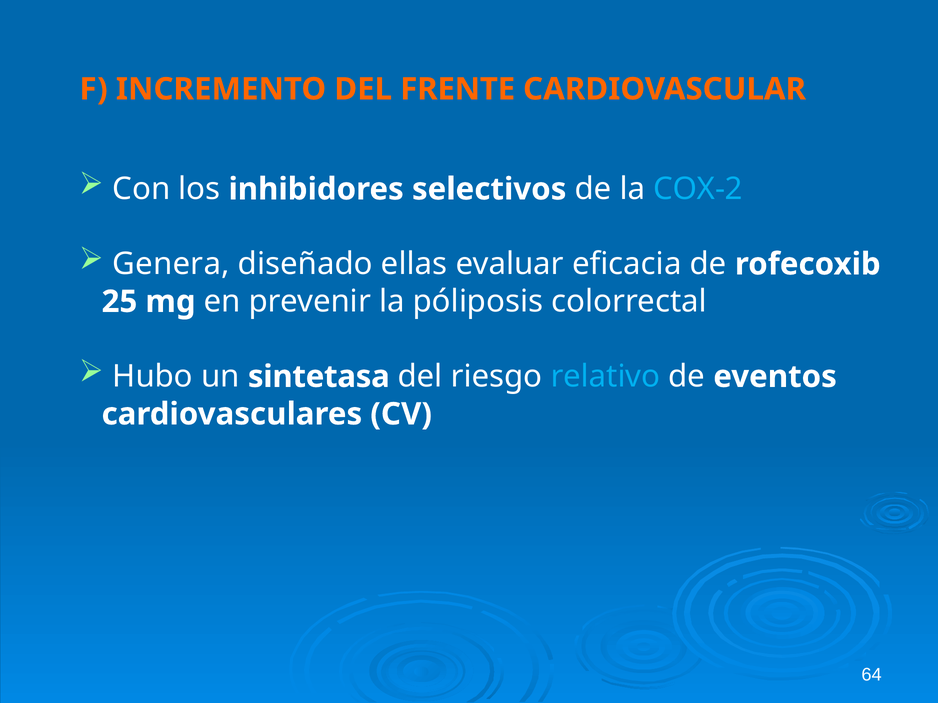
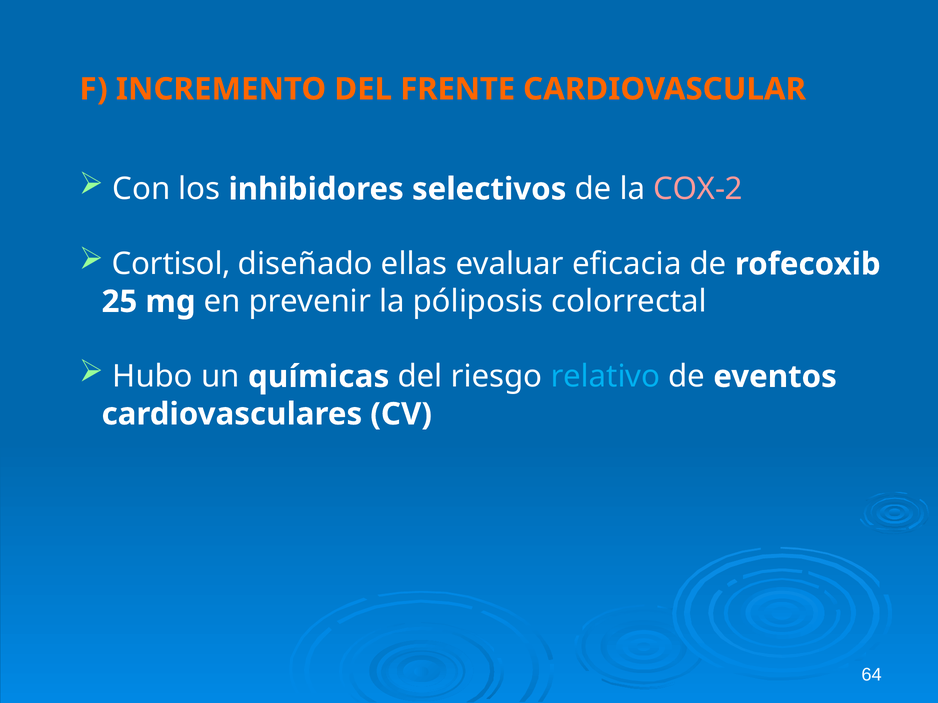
COX-2 colour: light blue -> pink (698, 189)
Genera: Genera -> Cortisol (171, 264)
sintetasa: sintetasa -> químicas (319, 377)
